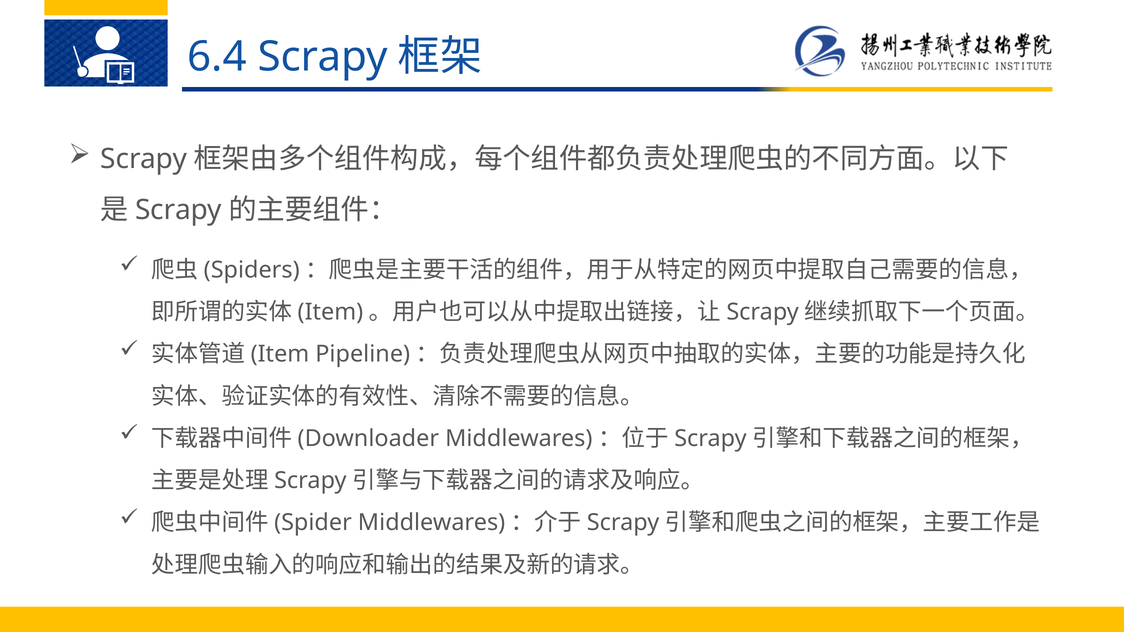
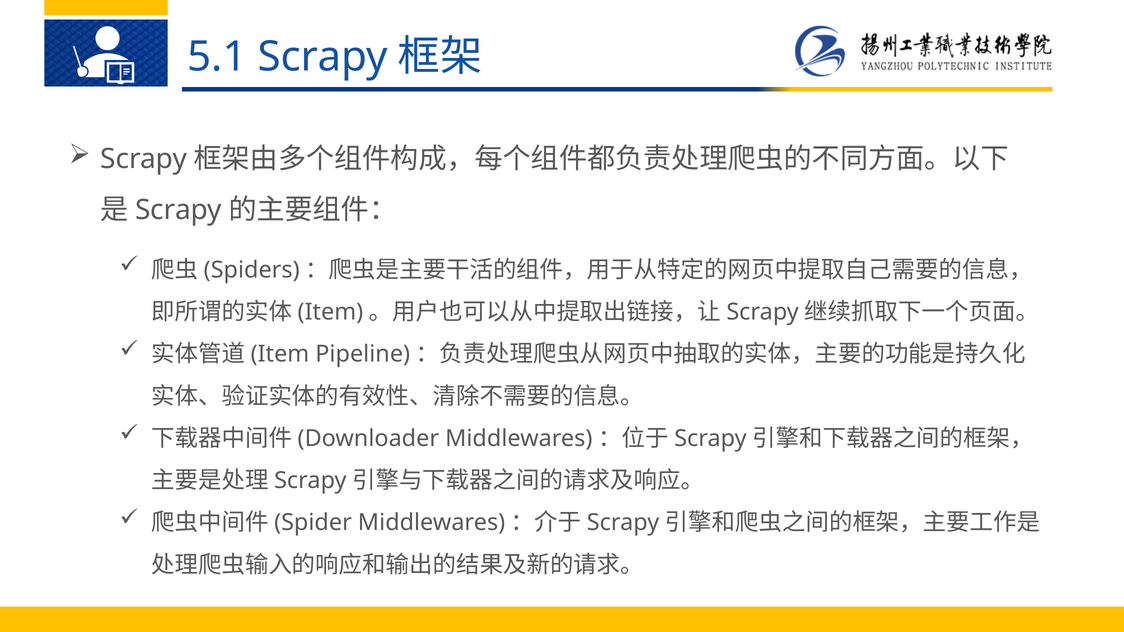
6.4: 6.4 -> 5.1 (217, 57)
